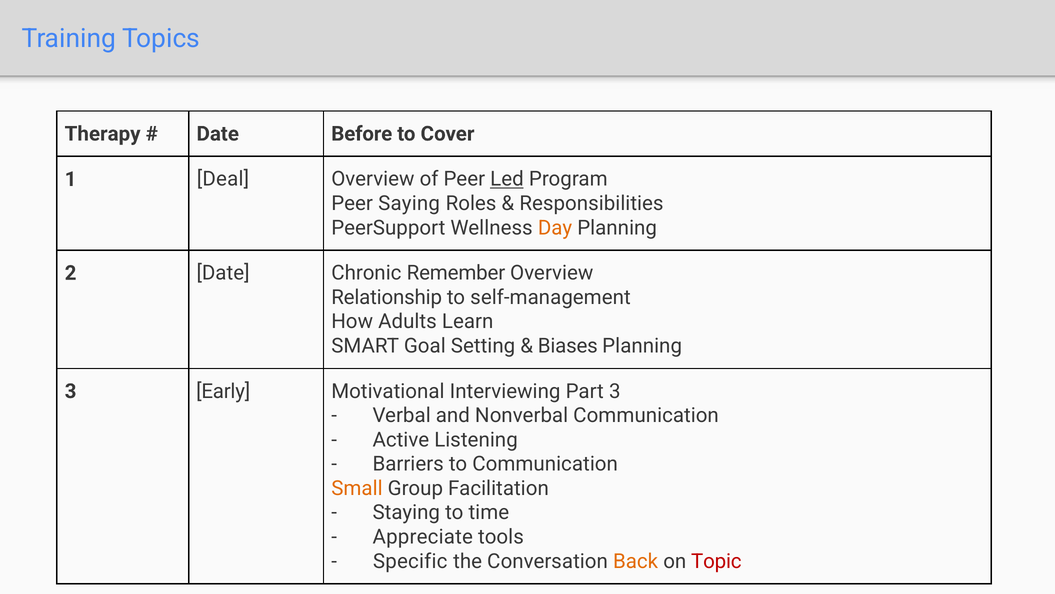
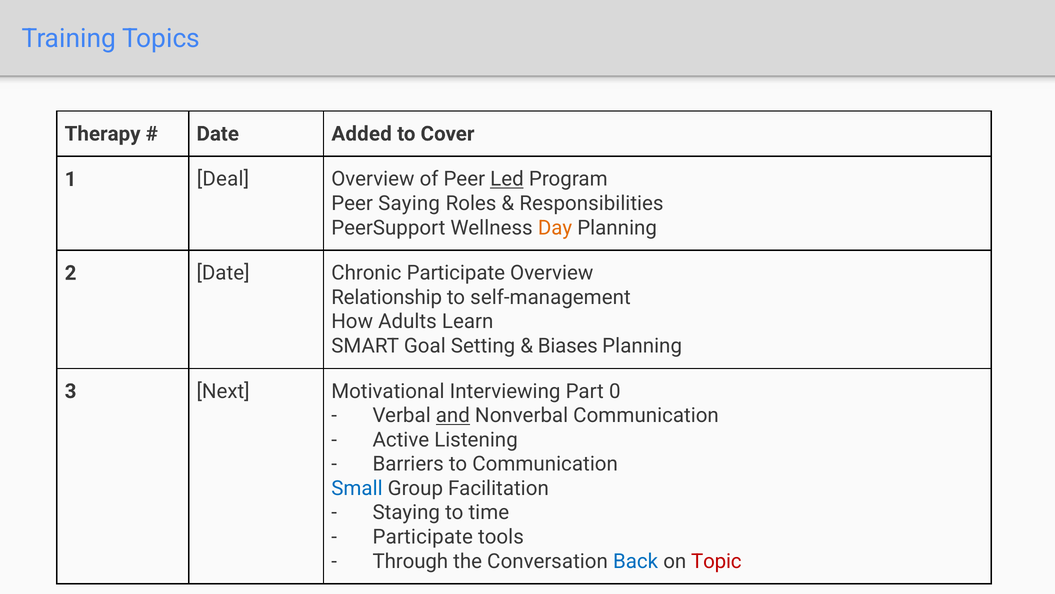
Before: Before -> Added (362, 134)
Chronic Remember: Remember -> Participate (456, 273)
Early: Early -> Next (223, 391)
Part 3: 3 -> 0 (615, 391)
and underline: none -> present (453, 415)
Small colour: orange -> blue (357, 488)
Appreciate: Appreciate -> Participate (423, 536)
Specific: Specific -> Through (410, 561)
Back colour: orange -> blue (636, 561)
